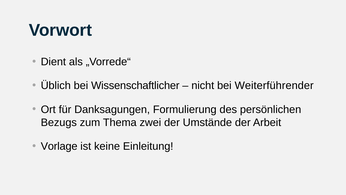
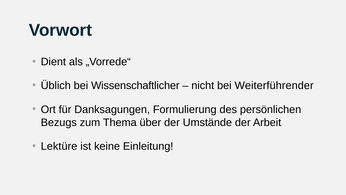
zwei: zwei -> über (150, 122)
Vorlage: Vorlage -> Lektüre (59, 146)
